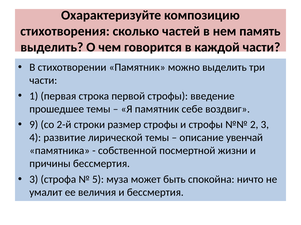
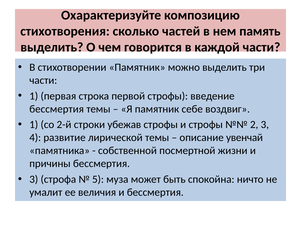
прошедшее: прошедшее -> бессмертия (57, 109)
9: 9 -> 1 (34, 125)
размер: размер -> убежав (124, 125)
